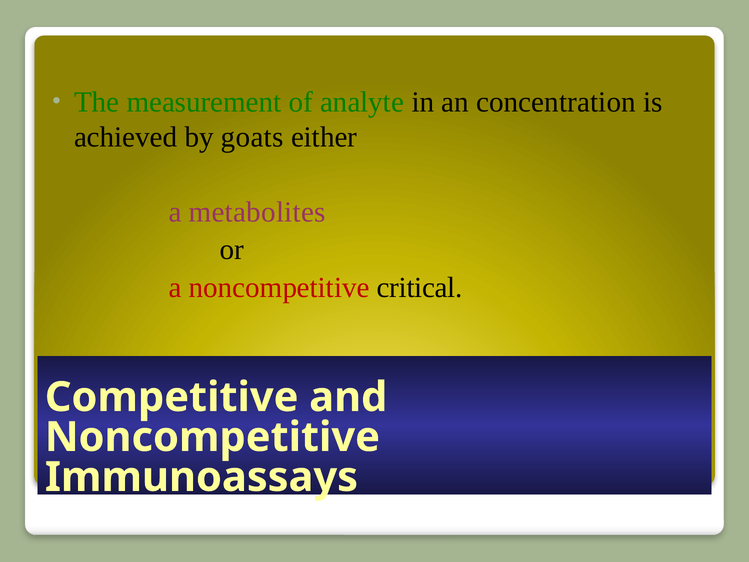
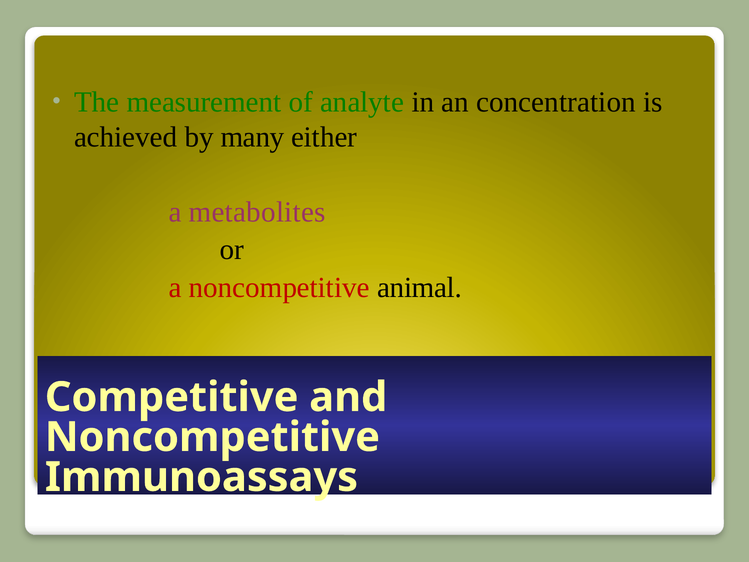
goats: goats -> many (252, 137)
critical: critical -> animal (420, 287)
